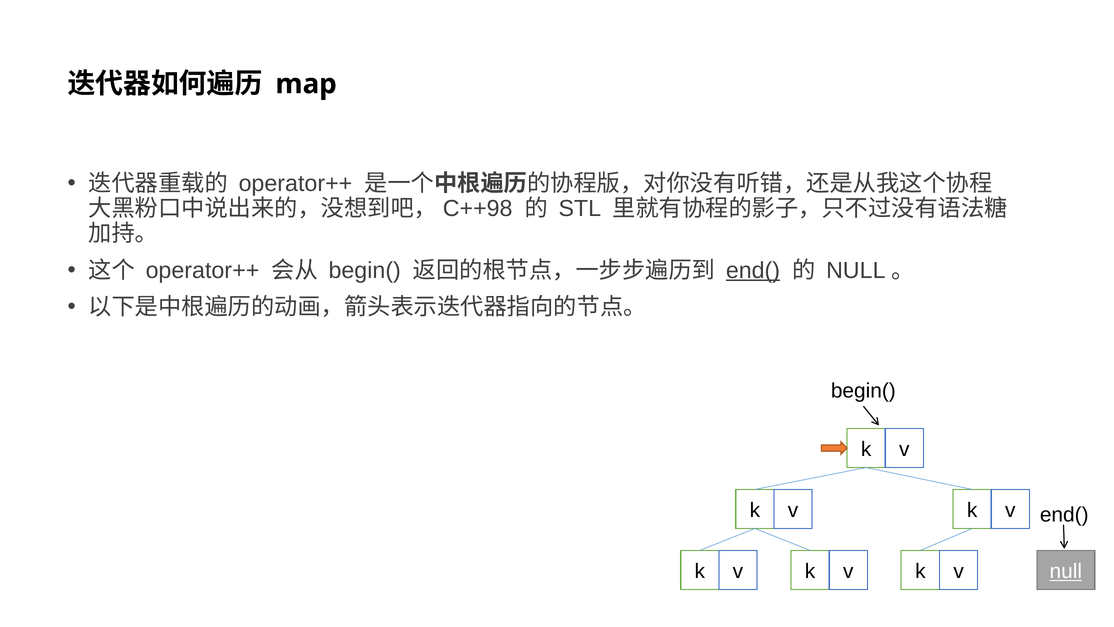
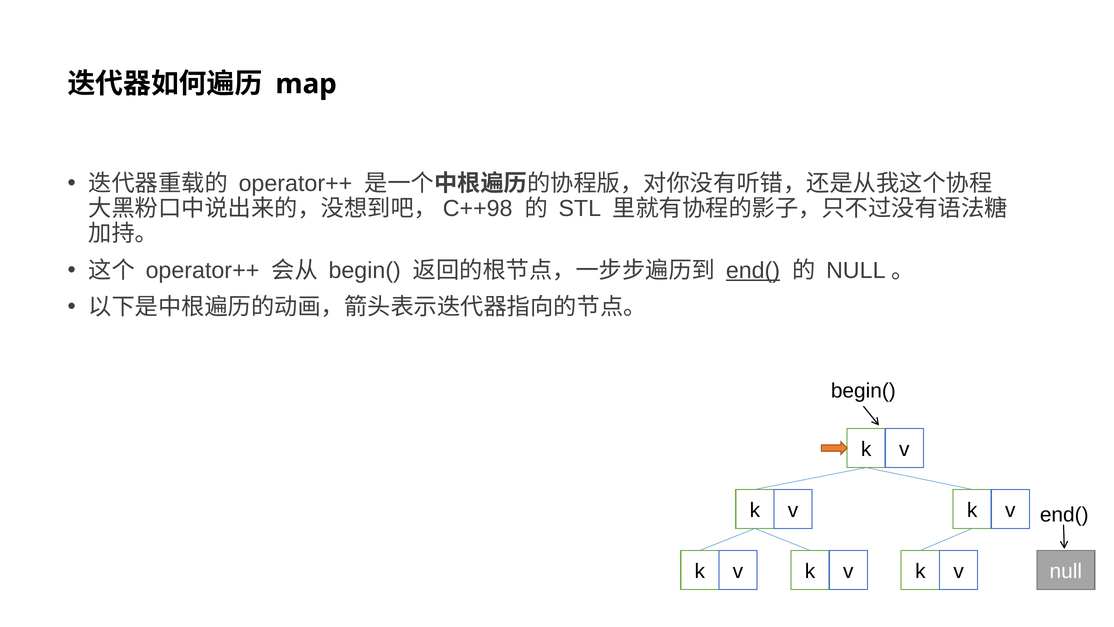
null underline: present -> none (1066, 571)
